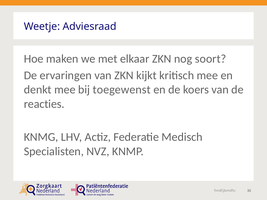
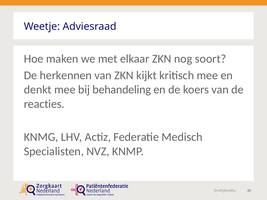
ervaringen: ervaringen -> herkennen (66, 76)
toegewenst: toegewenst -> behandeling (122, 90)
